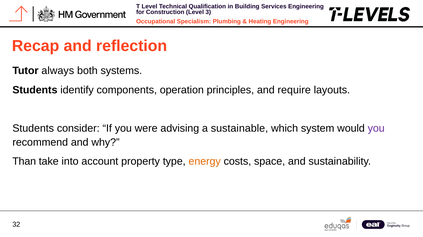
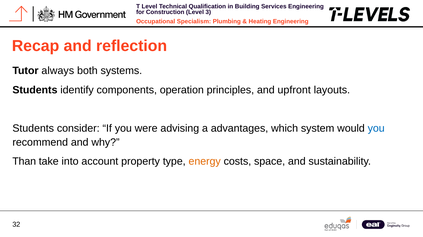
require: require -> upfront (294, 90)
sustainable: sustainable -> advantages (240, 128)
you colour: purple -> blue (376, 128)
